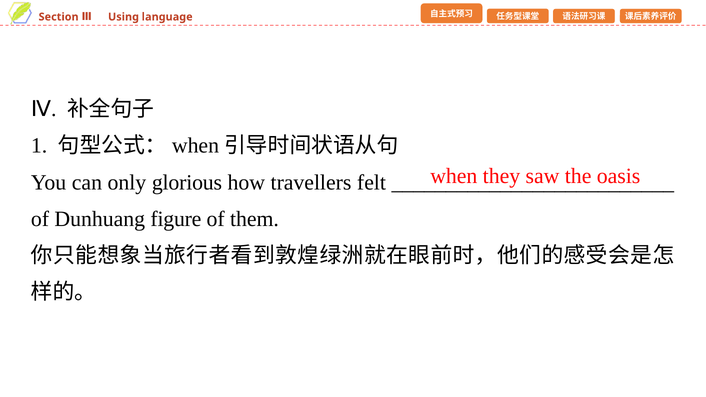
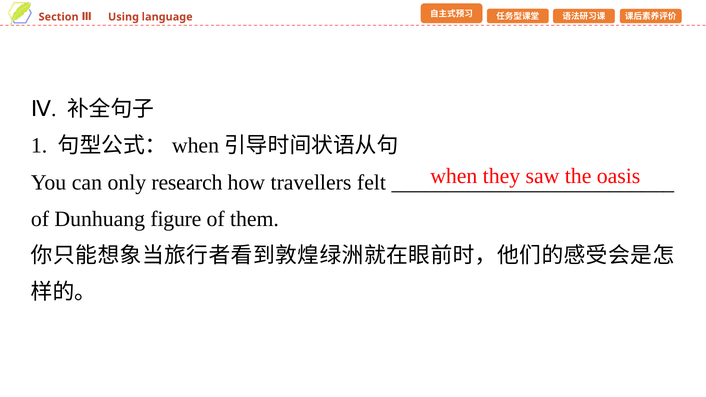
glorious: glorious -> research (187, 182)
